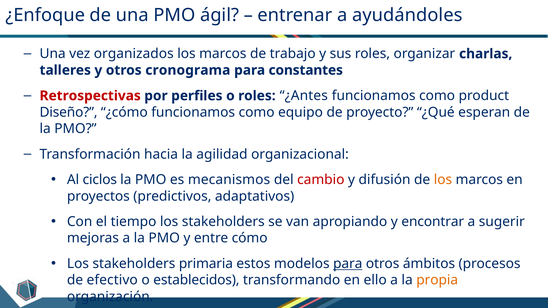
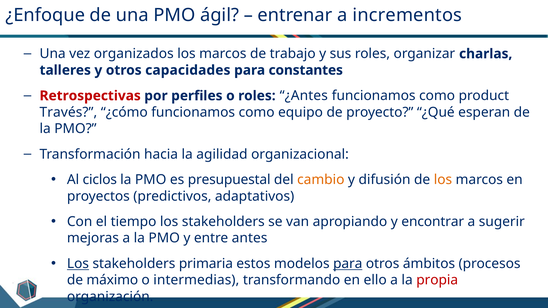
ayudándoles: ayudándoles -> incrementos (407, 15)
cronograma: cronograma -> capacidades (188, 70)
Diseño: Diseño -> Través (68, 112)
mecanismos: mecanismos -> presupuestal (229, 180)
cambio colour: red -> orange (321, 180)
cómo: cómo -> antes (250, 238)
Los underline: none -> present (78, 264)
efectivo: efectivo -> máximo (112, 280)
establecidos: establecidos -> intermedias (196, 280)
propia colour: orange -> red (437, 280)
